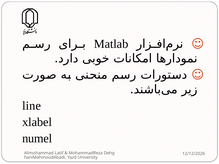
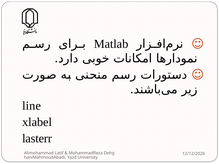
numel: numel -> lasterr (37, 139)
